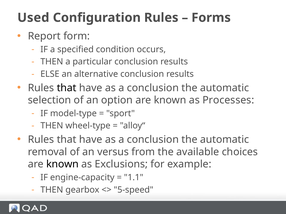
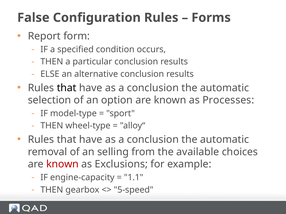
Used: Used -> False (33, 18)
versus: versus -> selling (113, 152)
known colour: black -> red (62, 165)
